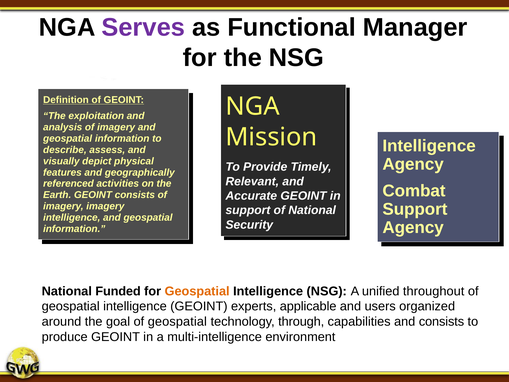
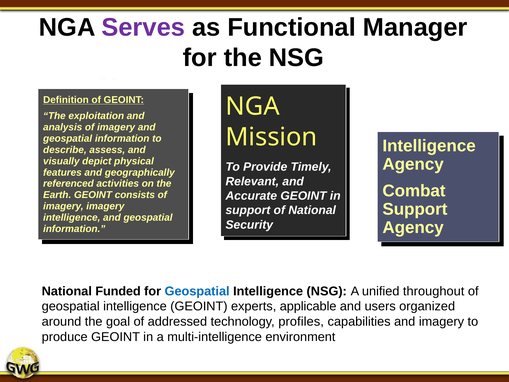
Geospatial colour: orange -> blue (197, 291)
goal of geospatial: geospatial -> addressed (177, 322)
through: through -> profiles (301, 322)
and consists: consists -> imagery (441, 322)
